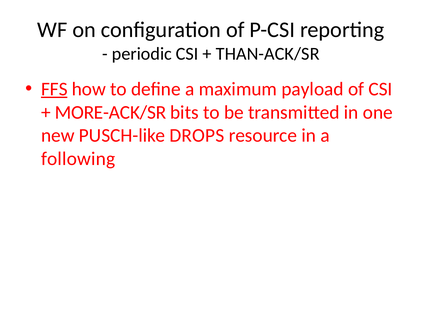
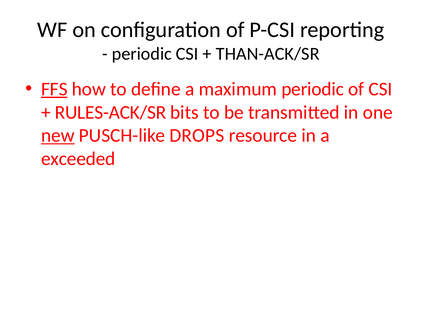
maximum payload: payload -> periodic (313, 89)
MORE-ACK/SR: MORE-ACK/SR -> RULES-ACK/SR (111, 112)
new underline: none -> present (58, 135)
following: following -> exceeded (78, 159)
